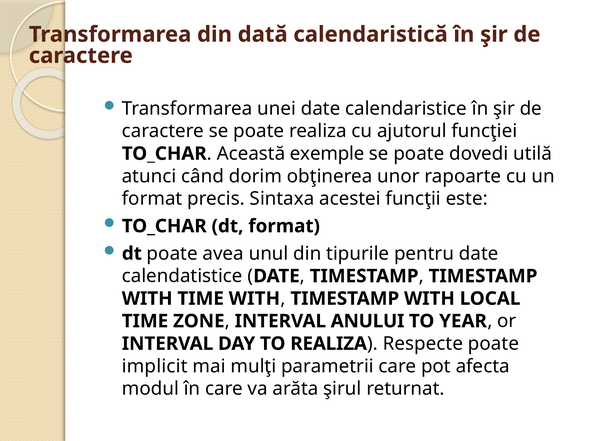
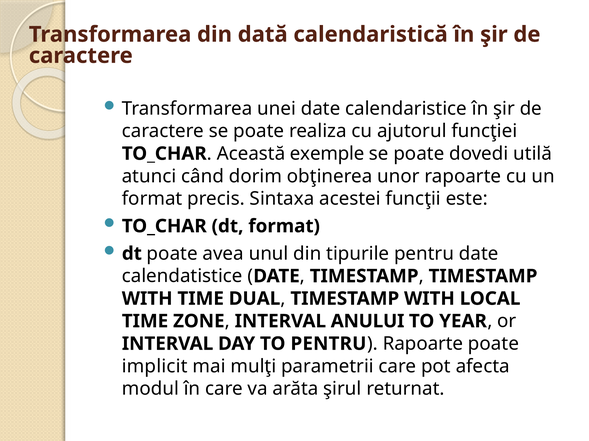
TIME WITH: WITH -> DUAL (255, 299)
TO REALIZA: REALIZA -> PENTRU (328, 344)
Respecte: Respecte -> Rapoarte (423, 344)
